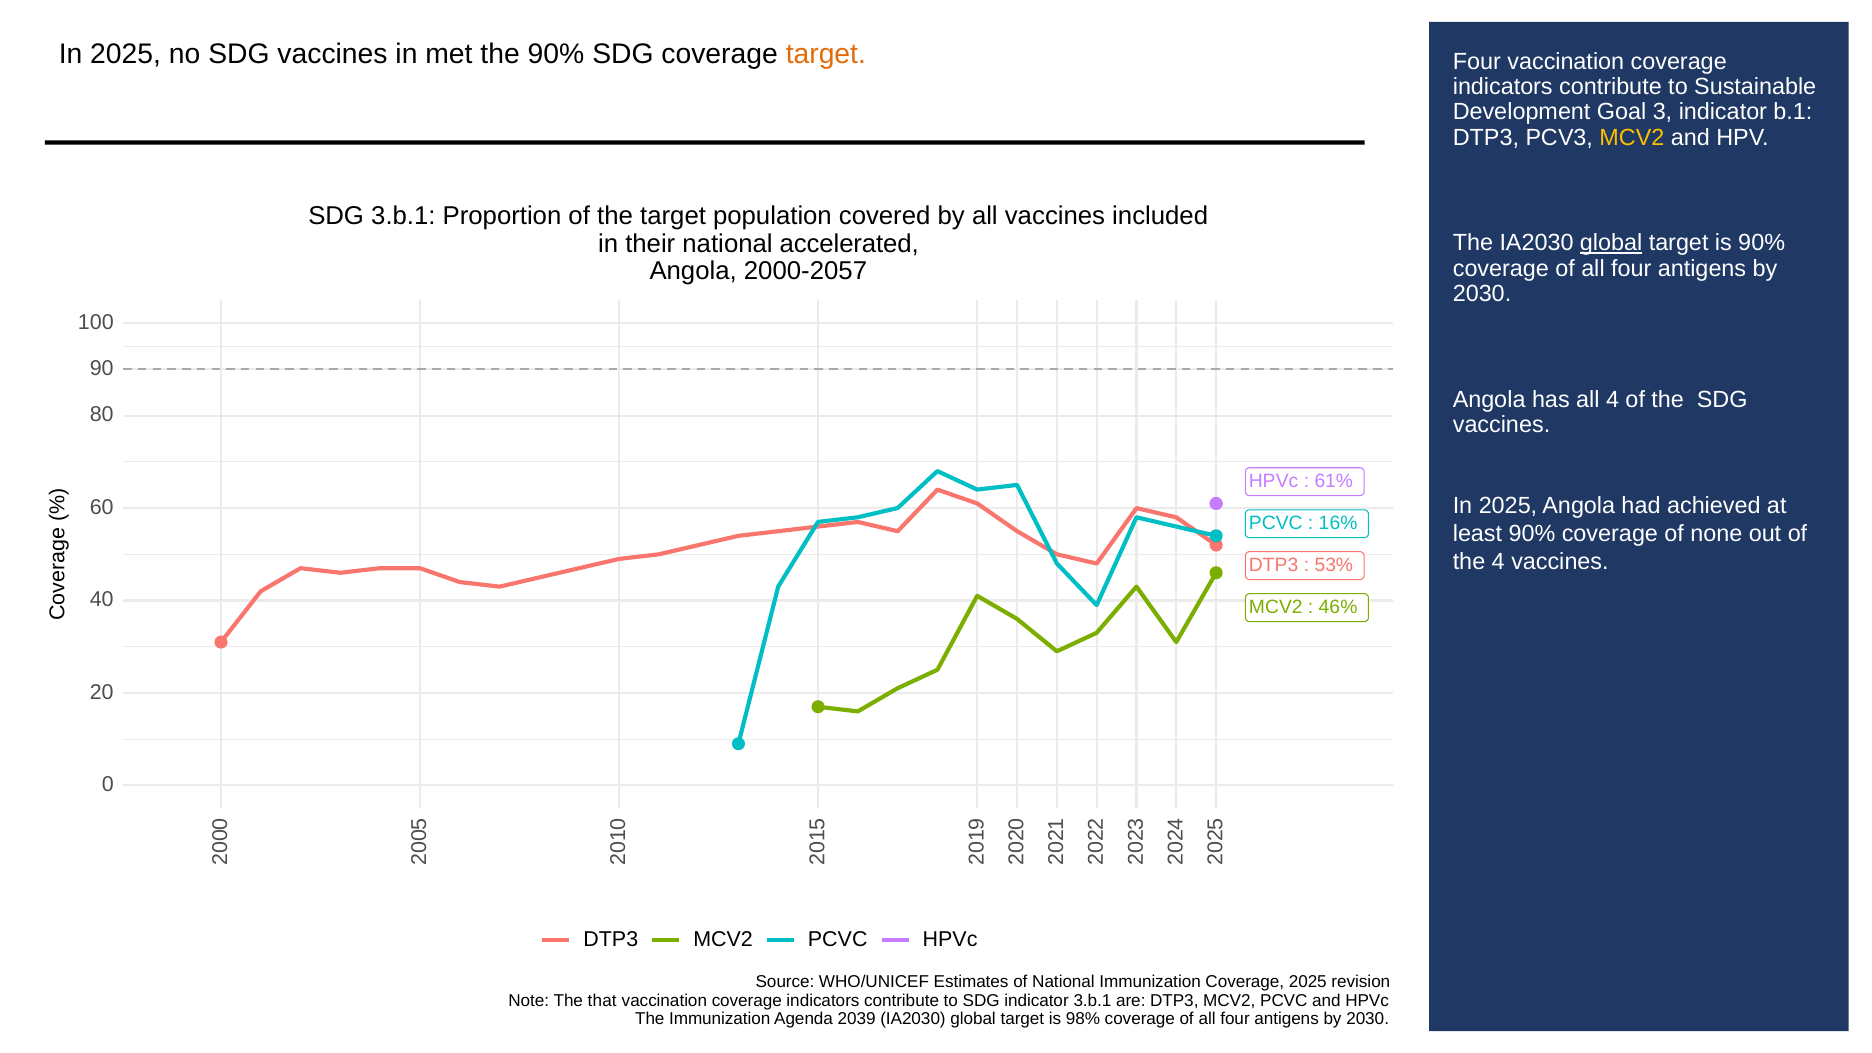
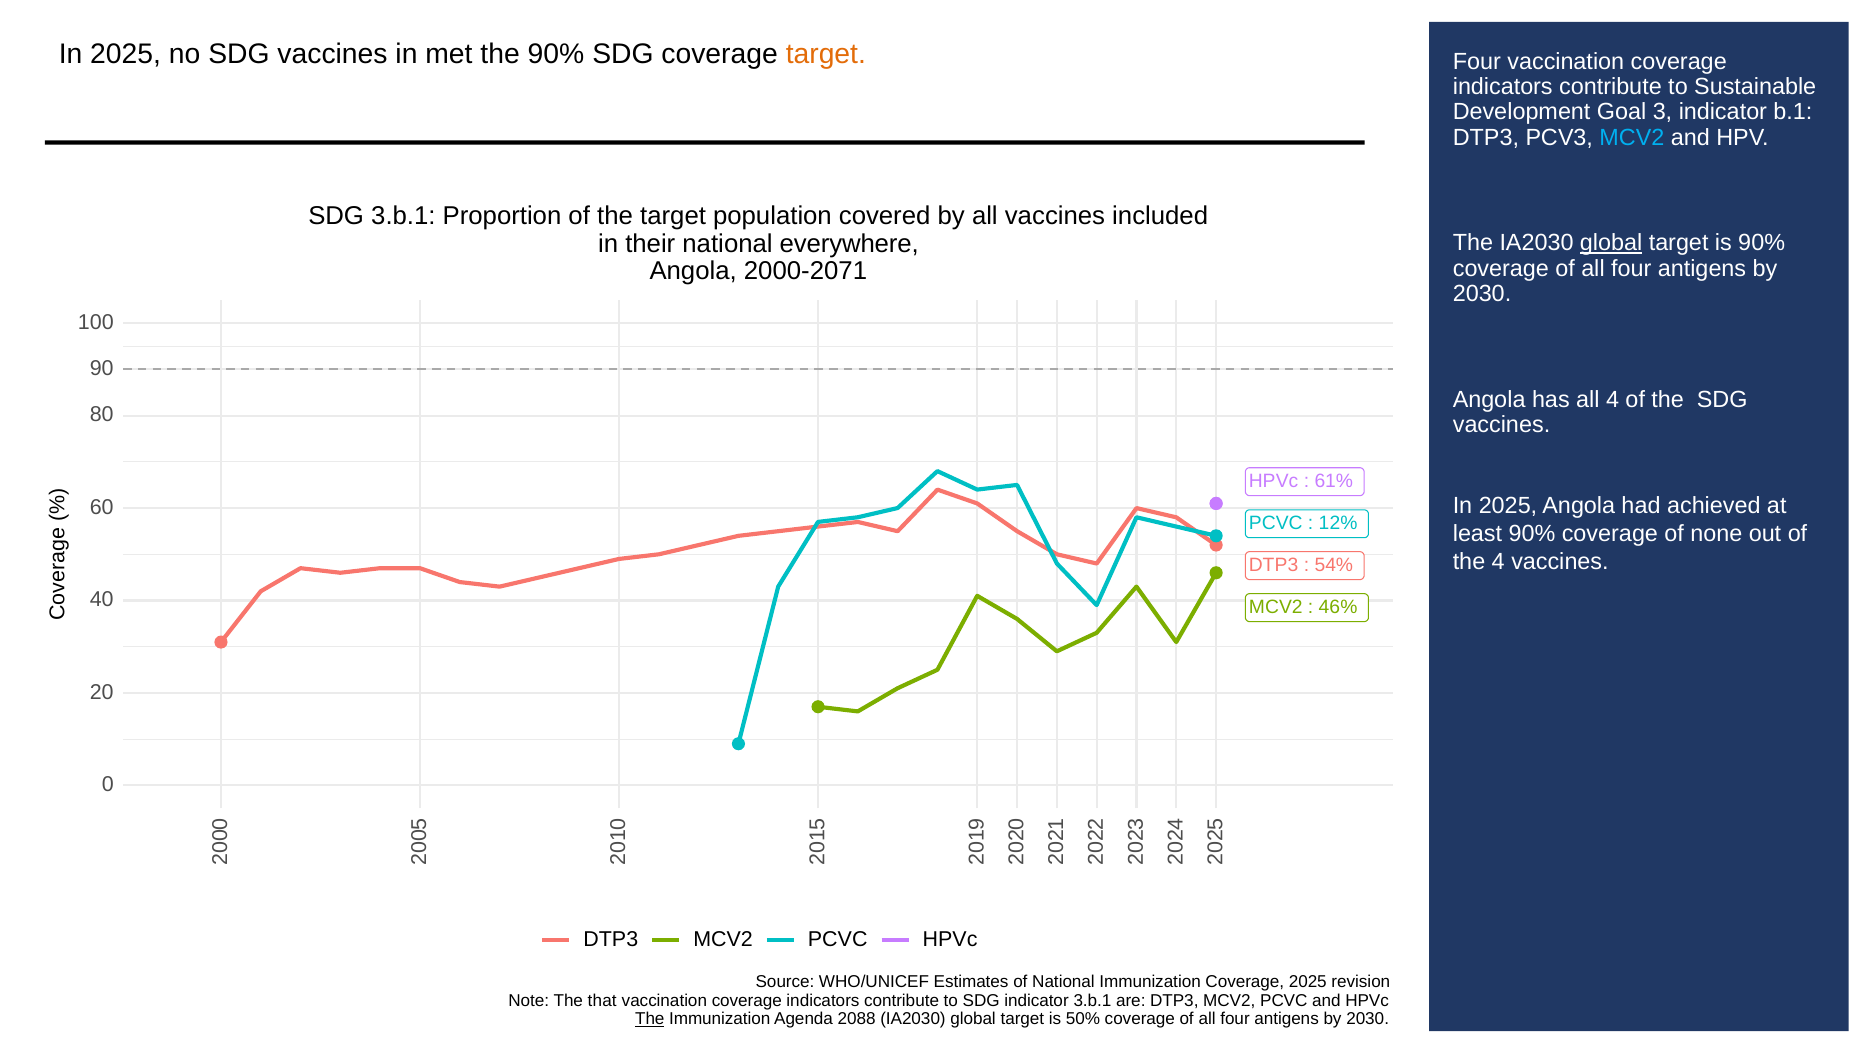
MCV2 colour: yellow -> light blue (1632, 137)
accelerated: accelerated -> everywhere (849, 244)
2000-2057: 2000-2057 -> 2000-2071 (806, 271)
16%: 16% -> 12% (1338, 523)
53%: 53% -> 54% (1334, 565)
The underline: none -> present (650, 1019)
2039: 2039 -> 2088 (857, 1019)
98%: 98% -> 50% (1083, 1019)
